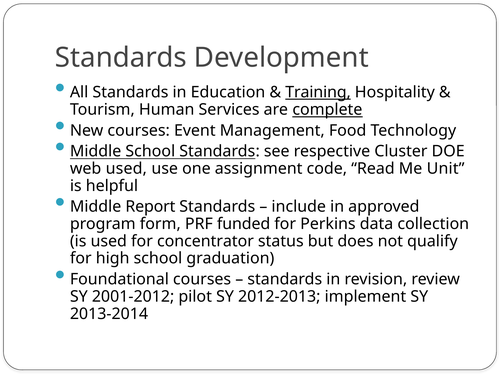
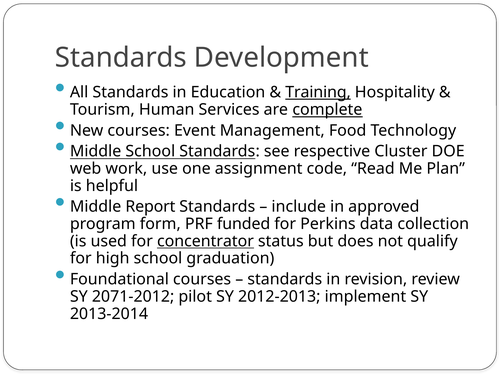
web used: used -> work (126, 169)
Unit: Unit -> Plan (446, 169)
concentrator underline: none -> present (205, 241)
2001-2012: 2001-2012 -> 2071-2012 (133, 297)
